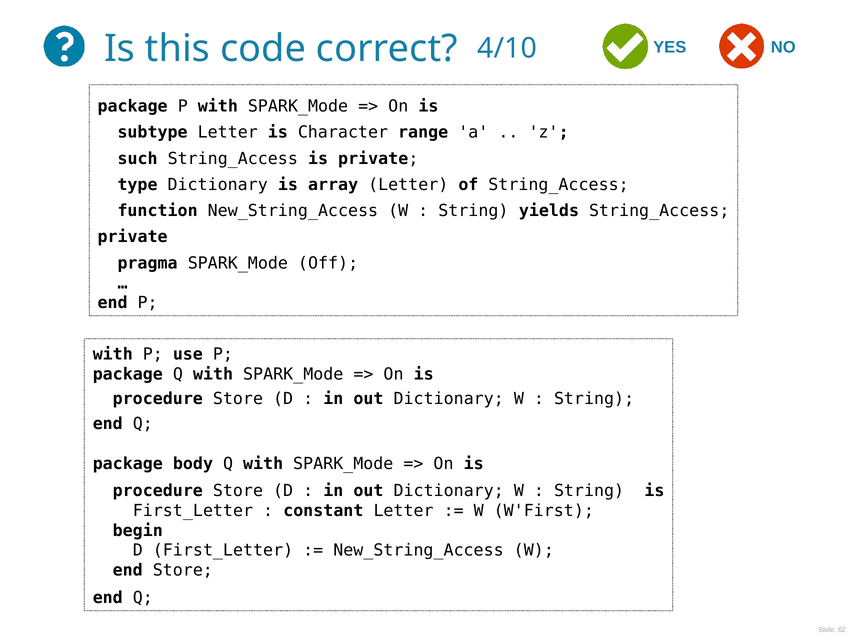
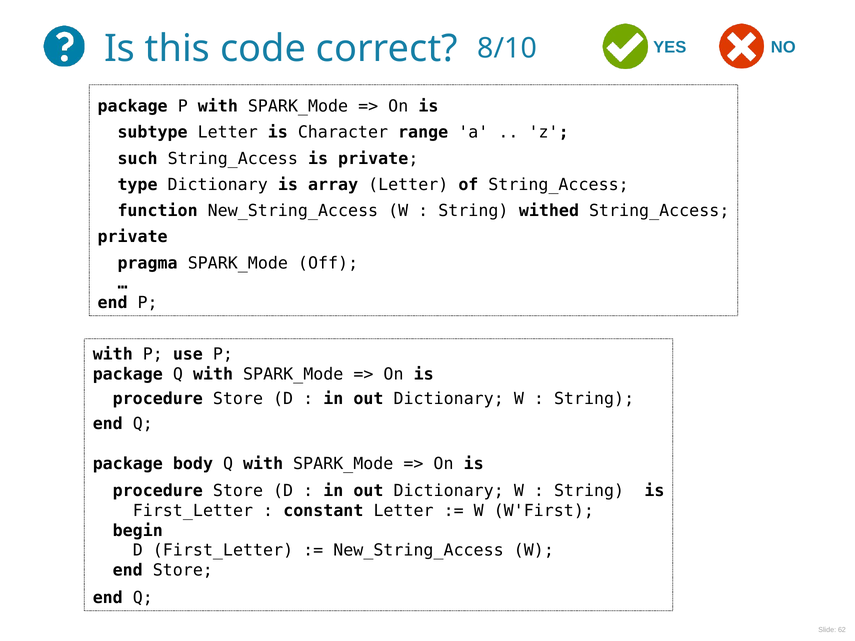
4/10: 4/10 -> 8/10 (507, 48)
yields: yields -> withed (549, 211)
